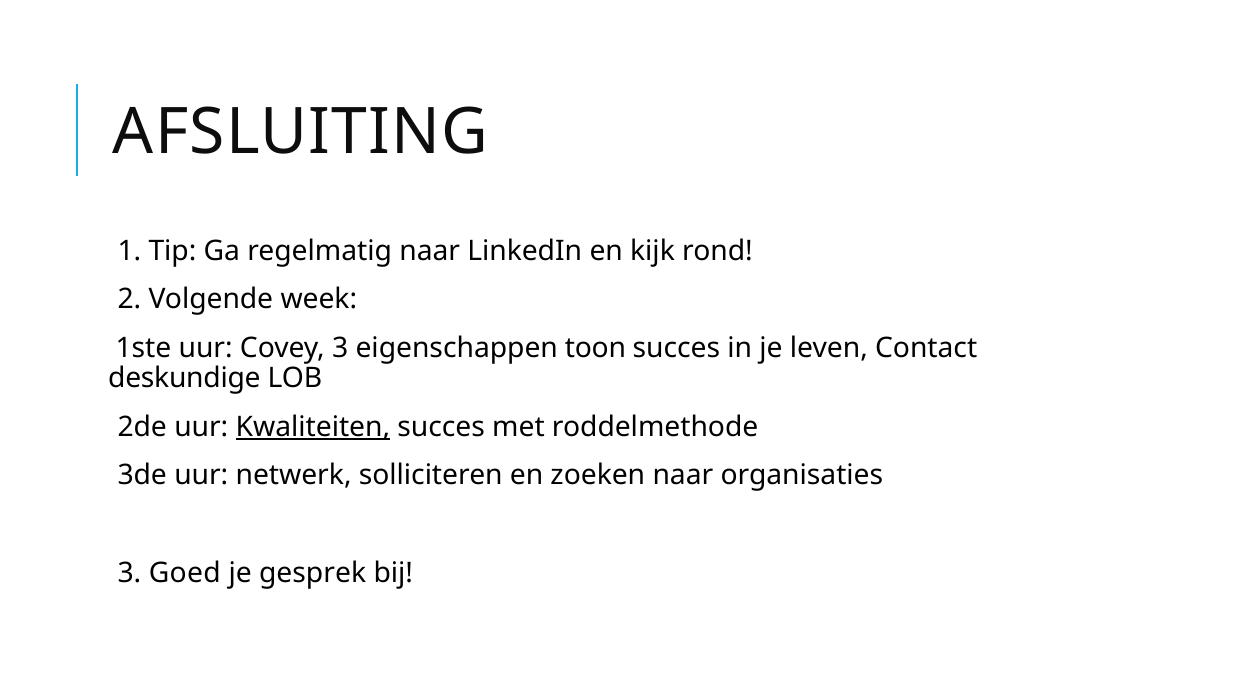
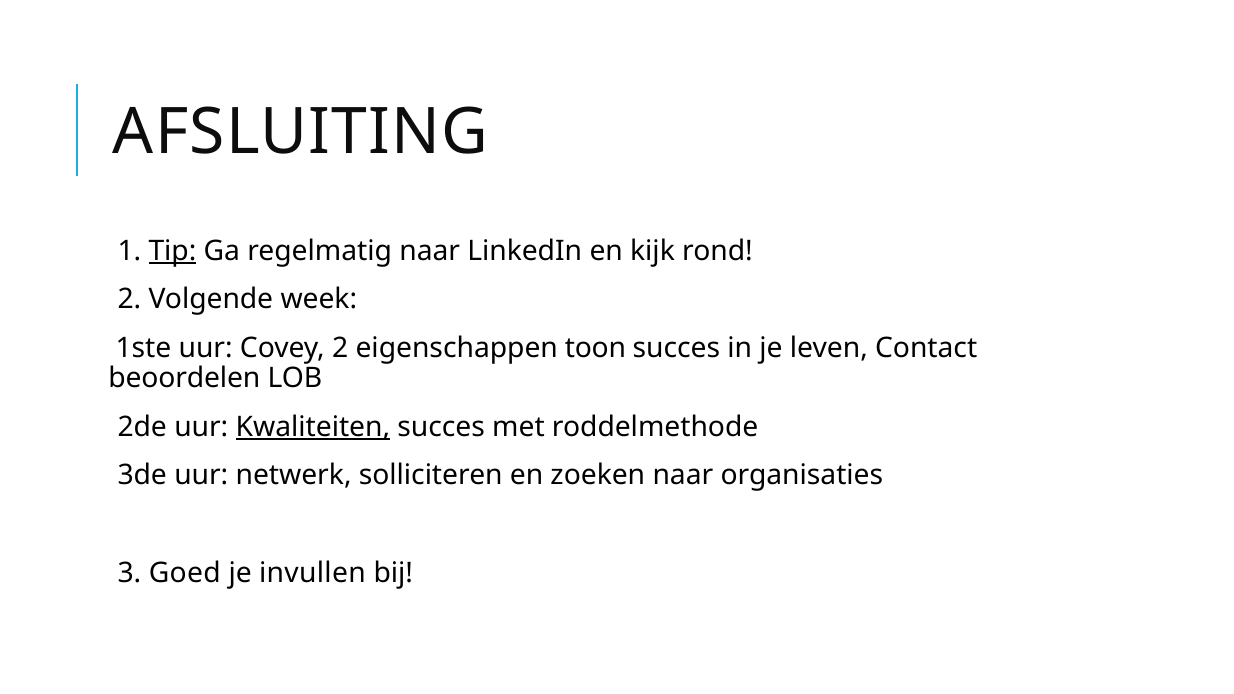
Tip underline: none -> present (172, 251)
Covey 3: 3 -> 2 (340, 348)
deskundige: deskundige -> beoordelen (184, 379)
gesprek: gesprek -> invullen (312, 573)
